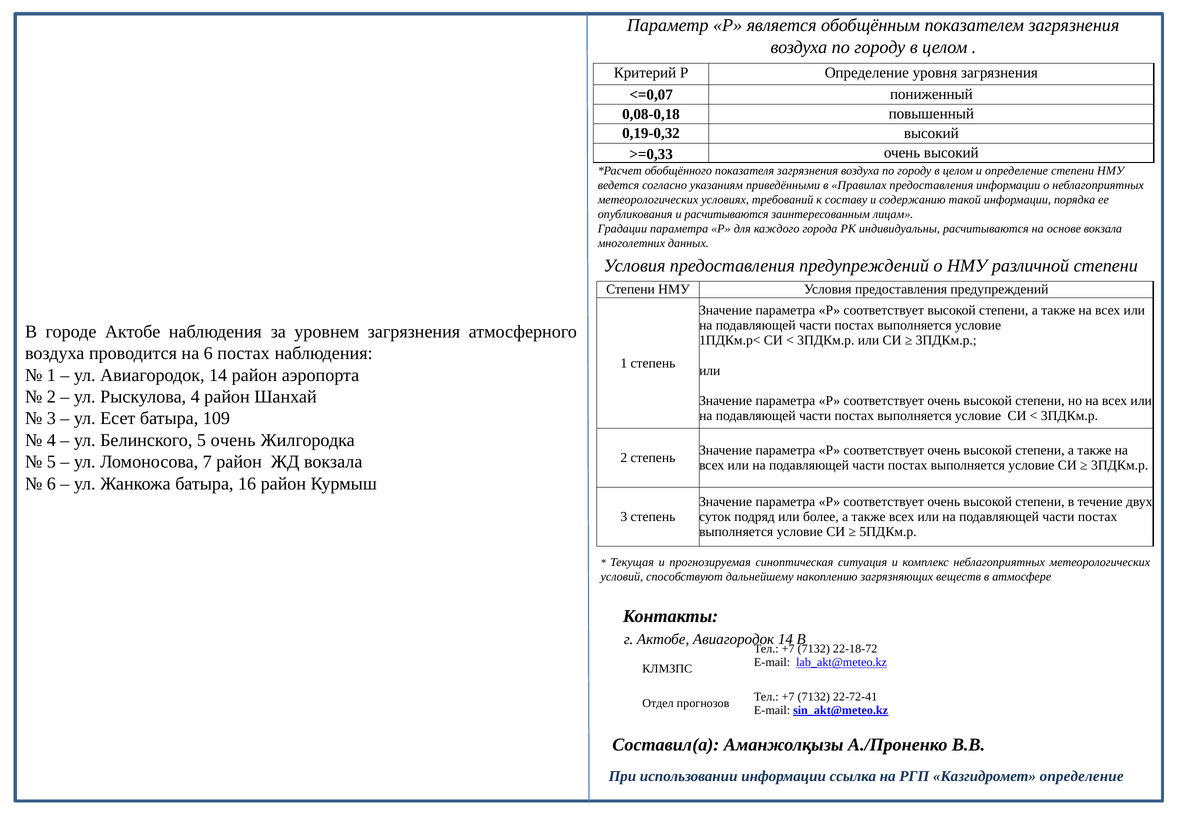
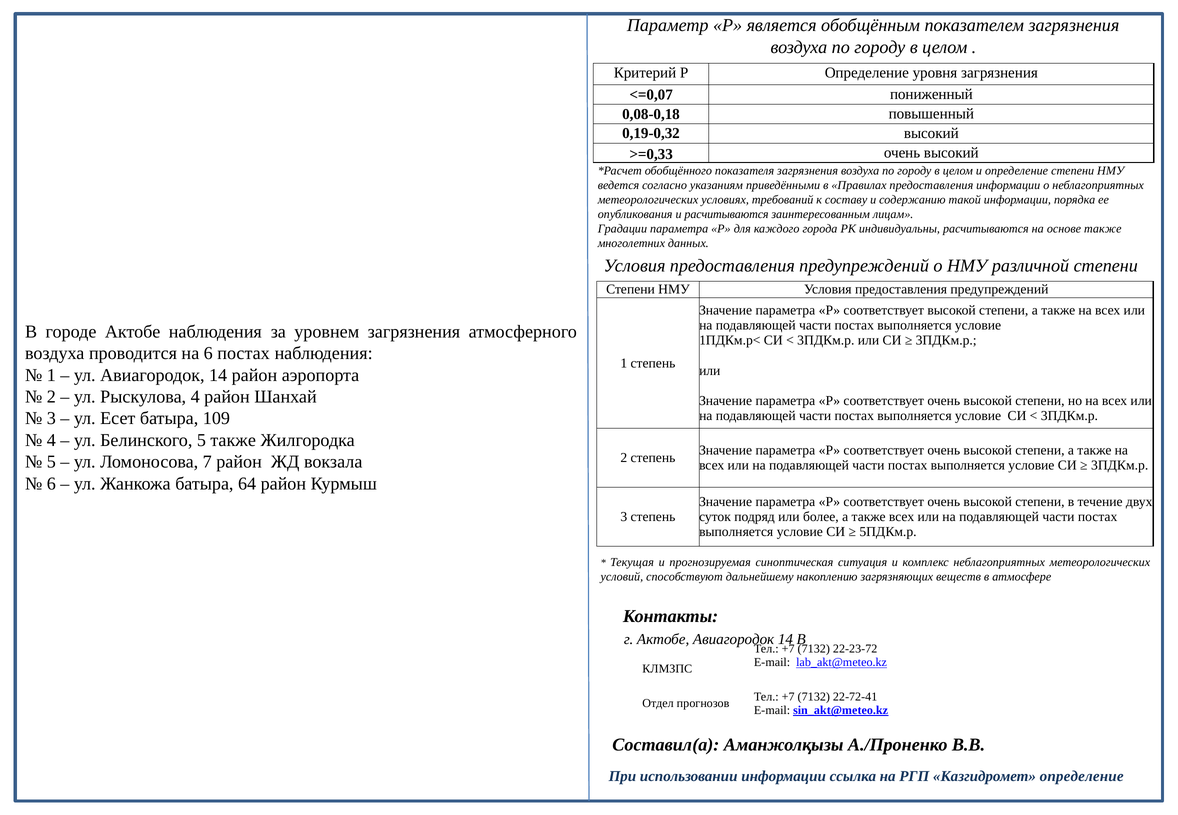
основе вокзала: вокзала -> также (1103, 229)
5 очень: очень -> также (233, 441)
16: 16 -> 64 (247, 484)
22-18-72: 22-18-72 -> 22-23-72 (855, 649)
